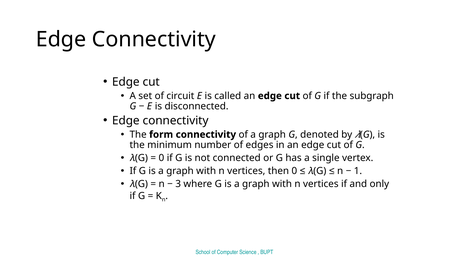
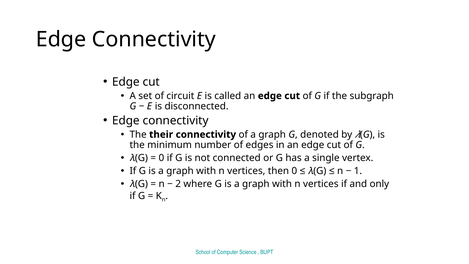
form: form -> their (161, 134)
3: 3 -> 2 (178, 184)
